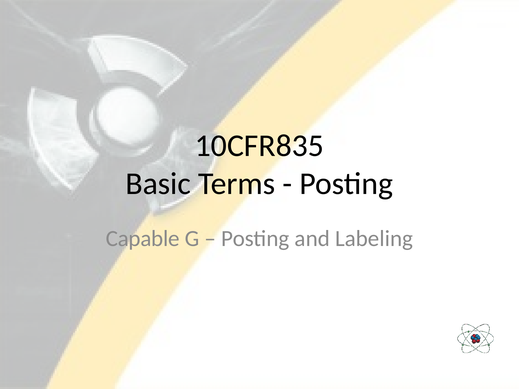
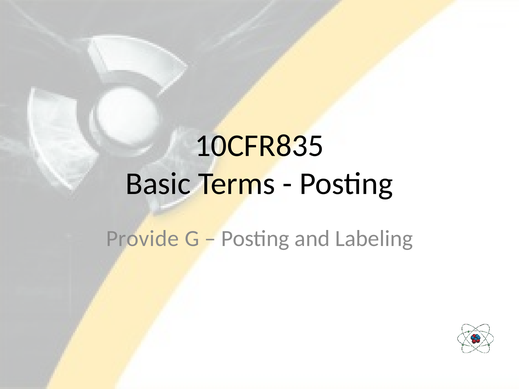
Capable: Capable -> Provide (142, 239)
